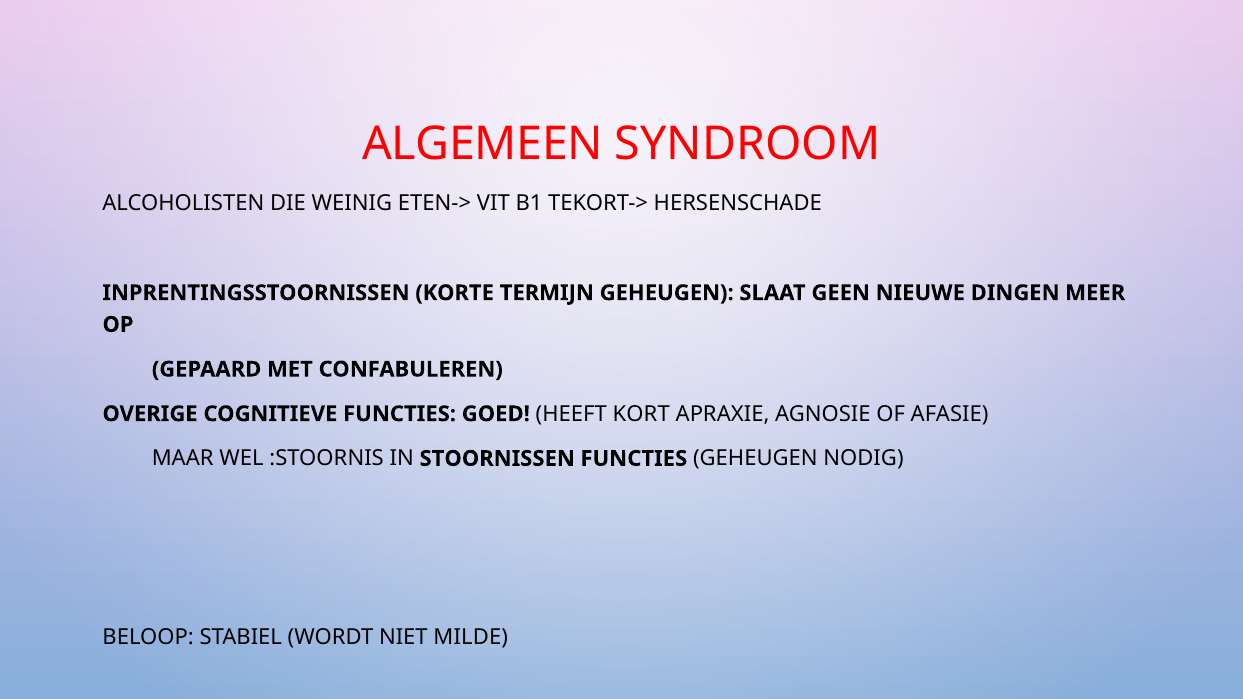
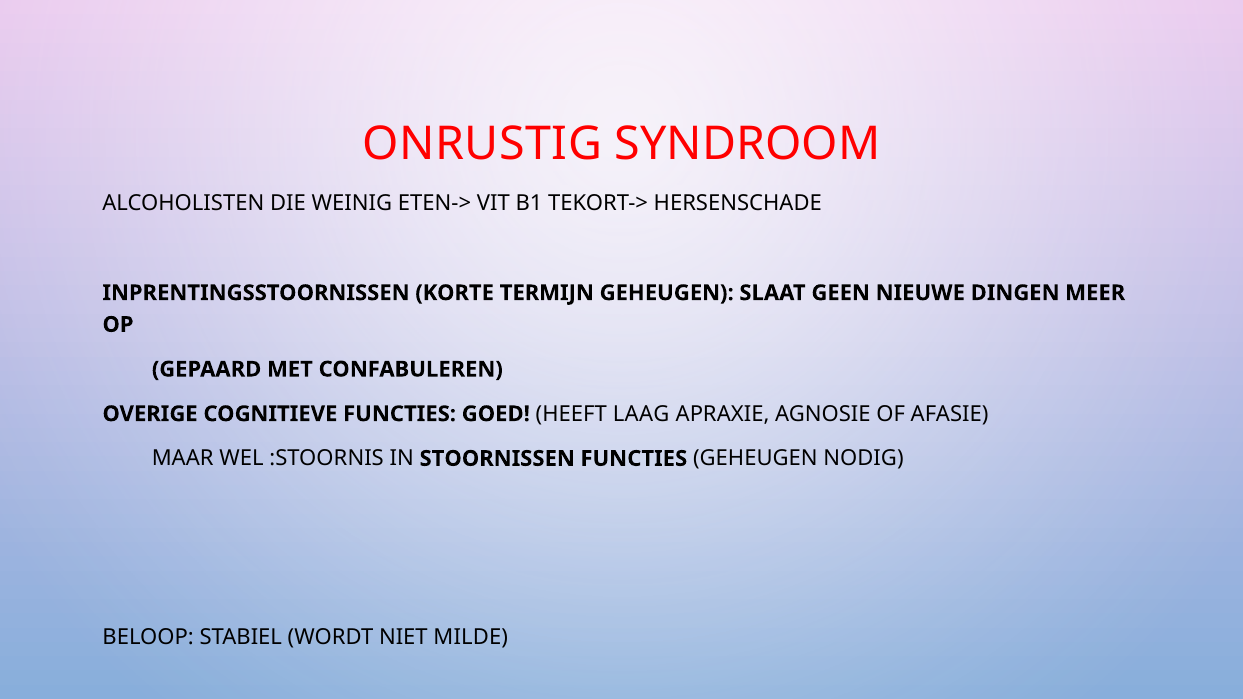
ALGEMEEN: ALGEMEEN -> ONRUSTIG (482, 144)
KORT: KORT -> LAAG (641, 414)
